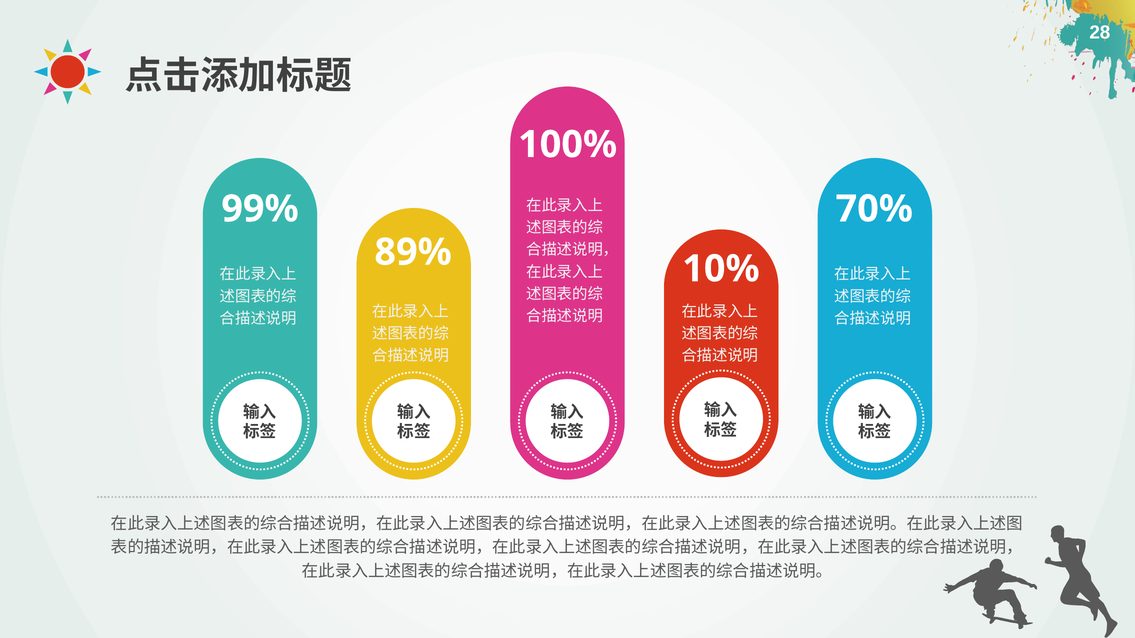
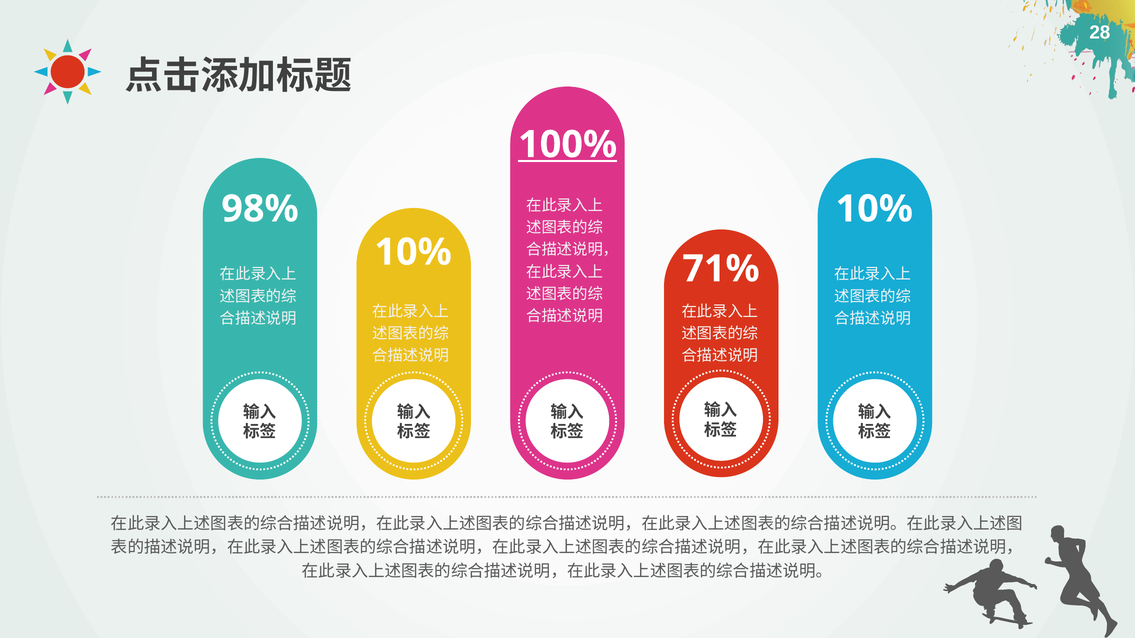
100% underline: none -> present (568, 145)
99%: 99% -> 98% (260, 209)
70%: 70% -> 10% (874, 209)
89%: 89% -> 10% (413, 252)
10%: 10% -> 71% (721, 269)
